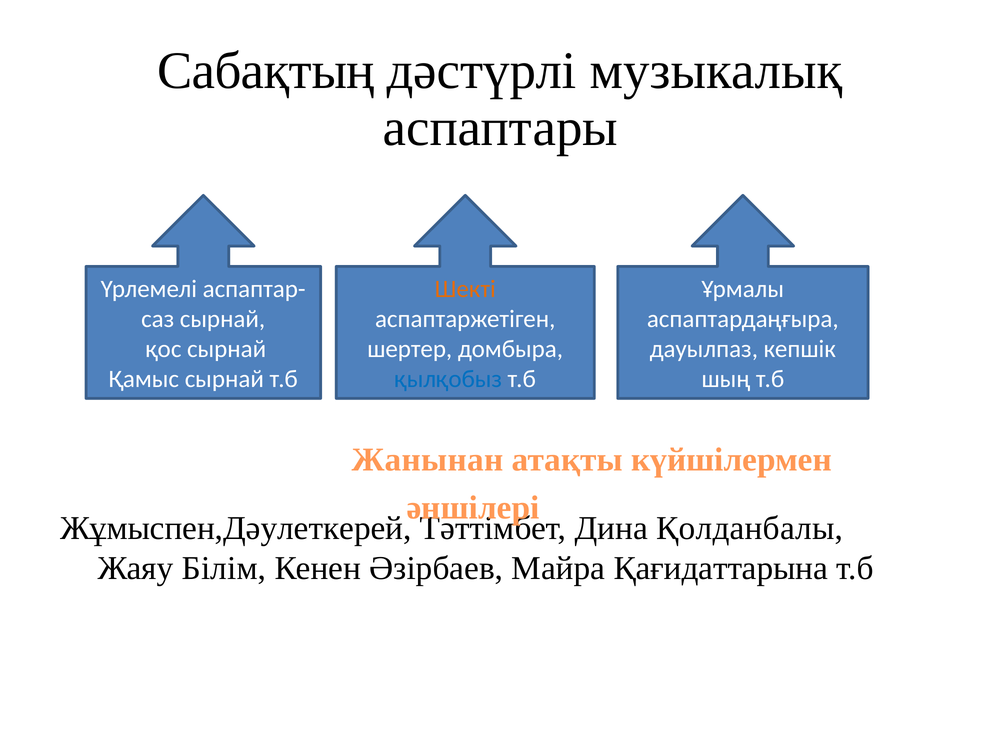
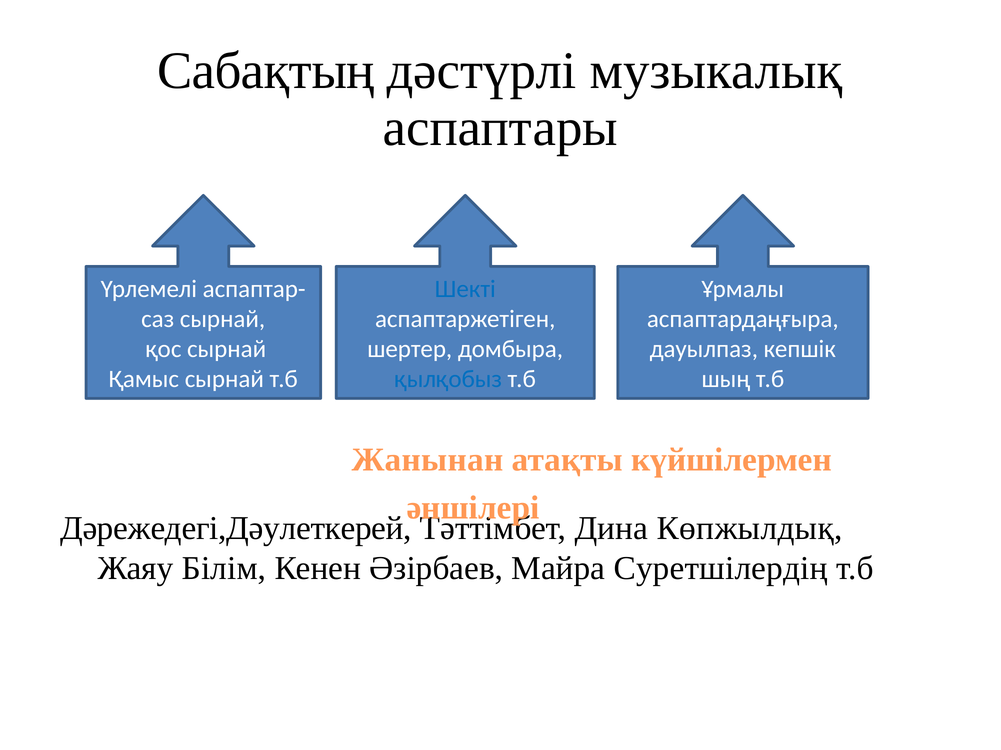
Шекті colour: orange -> blue (465, 289)
Жұмыспен,Дәулеткерей: Жұмыспен,Дәулеткерей -> Дәрежедегі,Дәулеткерей (236, 529)
Қолданбалы: Қолданбалы -> Көпжылдық (750, 529)
Қағидаттарына: Қағидаттарына -> Суретшілердің (721, 569)
